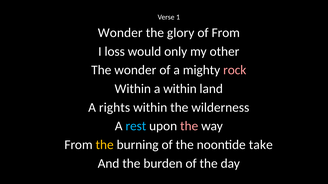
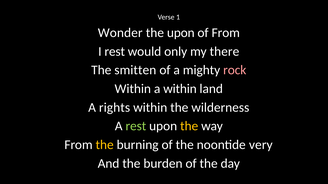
the glory: glory -> upon (181, 33)
I loss: loss -> rest (115, 52)
other: other -> there (224, 52)
The wonder: wonder -> smitten (135, 70)
rest colour: light blue -> light green (136, 126)
the colour: pink -> yellow (189, 126)
take: take -> very (261, 145)
